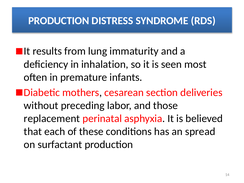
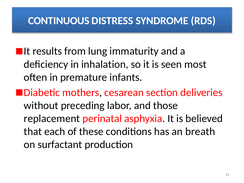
PRODUCTION: PRODUCTION -> CONTINUOUS (59, 21)
spread: spread -> breath (200, 132)
